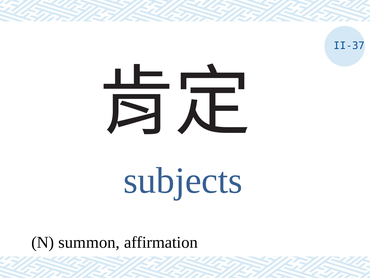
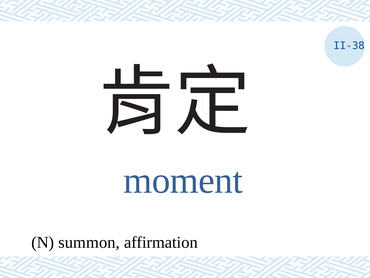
II-37: II-37 -> II-38 (349, 46)
subjects: subjects -> moment (183, 180)
